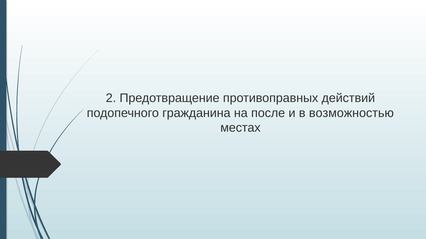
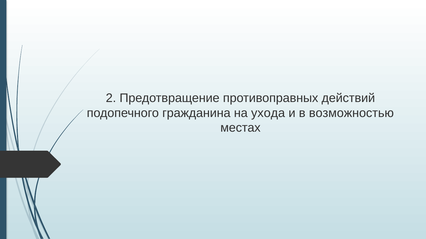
после: после -> ухода (268, 113)
